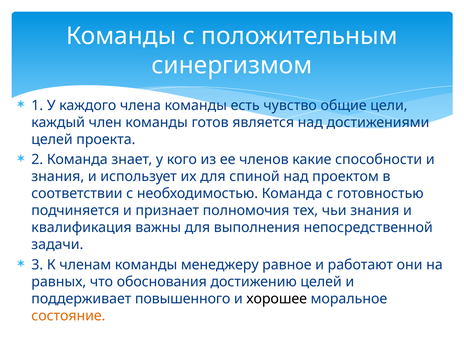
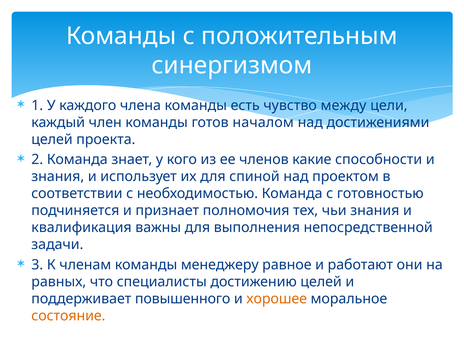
общие: общие -> между (344, 105)
является: является -> началом (263, 122)
обоснования: обоснования -> специалисты (162, 282)
хорошее colour: black -> orange (277, 299)
